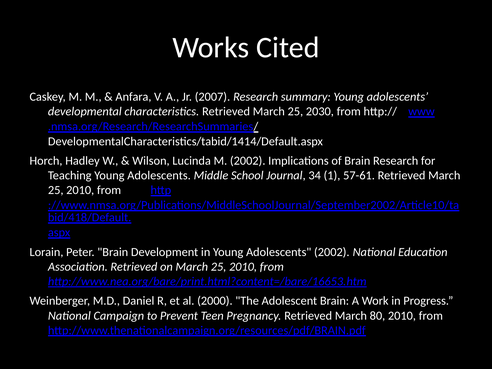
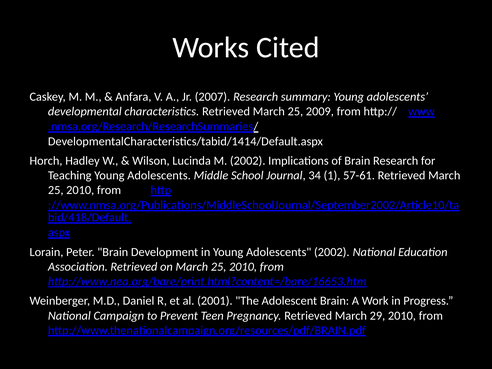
2030: 2030 -> 2009 (320, 112)
2000: 2000 -> 2001 (215, 301)
80: 80 -> 29 (377, 316)
